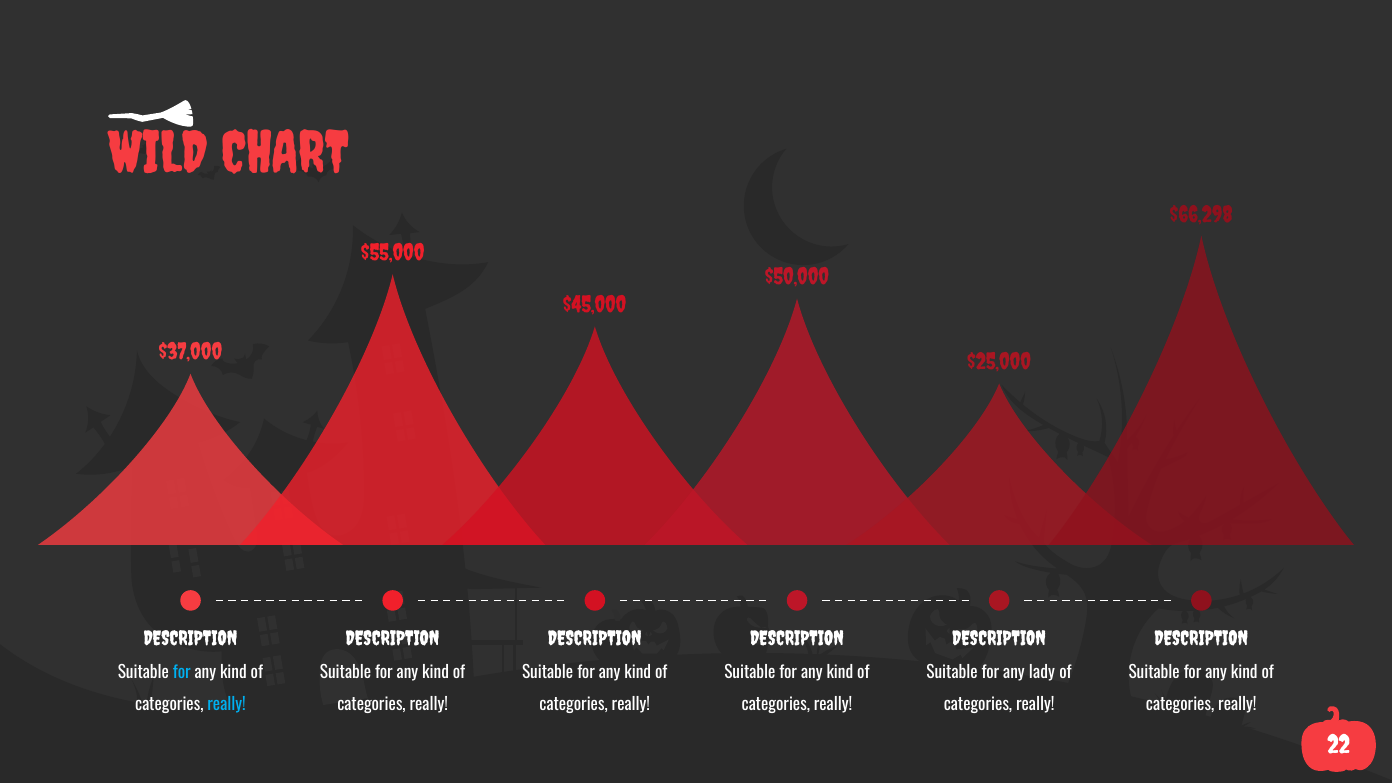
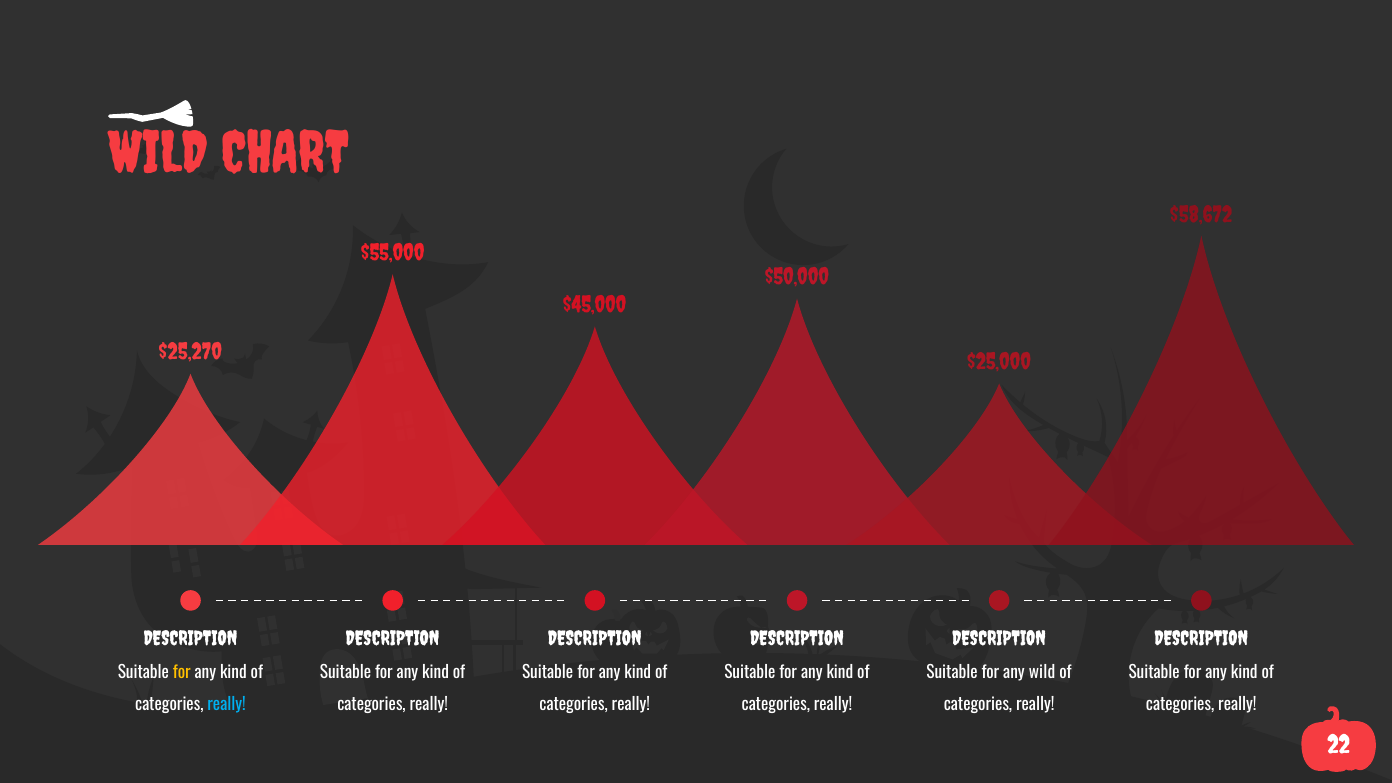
$66,298: $66,298 -> $58,672 (1201, 215)
$37,000: $37,000 -> $25,270 (190, 352)
for colour: light blue -> yellow (182, 673)
any lady: lady -> wild (1042, 673)
